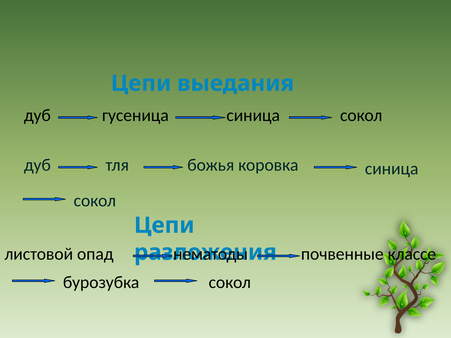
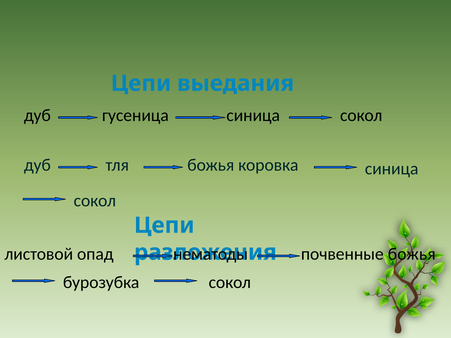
почвенные классе: классе -> божья (412, 254)
